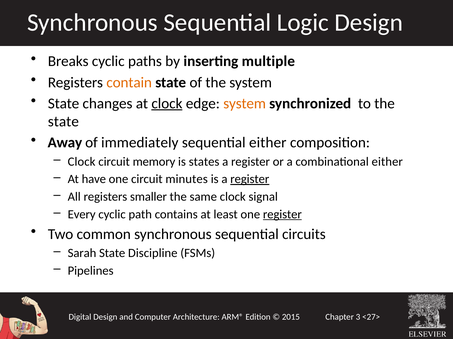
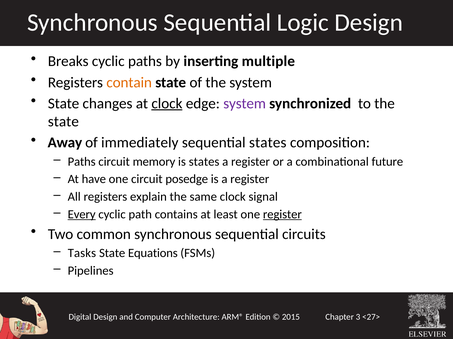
system colour: orange -> purple (245, 104)
sequential either: either -> states (268, 143)
Clock: Clock -> Paths (82, 162)
combinational either: either -> future (387, 162)
minutes: minutes -> posedge (187, 180)
register underline: present -> none (250, 180)
smaller: smaller -> explain (148, 197)
Every underline: none -> present (82, 215)
Sarah: Sarah -> Tasks (82, 254)
Discipline: Discipline -> Equations (153, 254)
